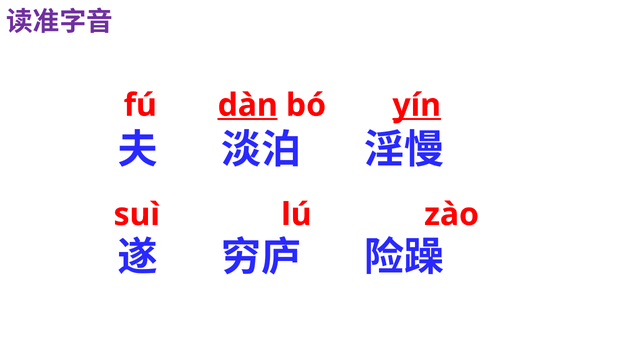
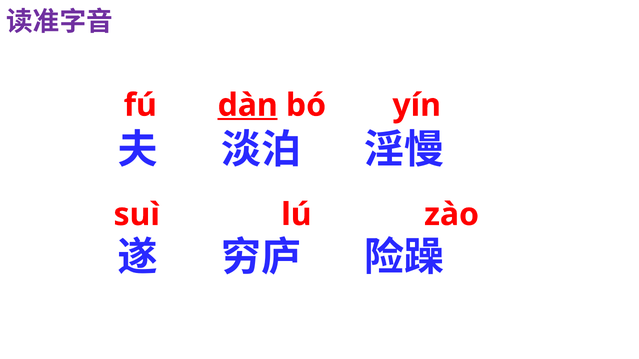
yín underline: present -> none (417, 105)
